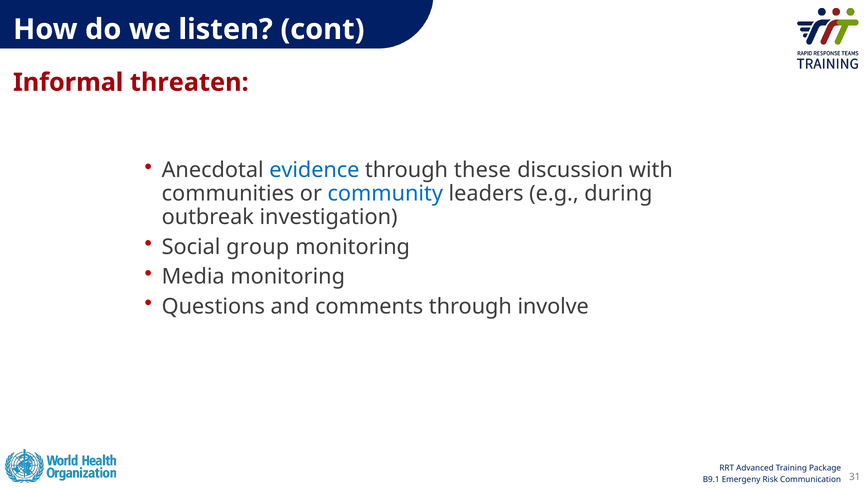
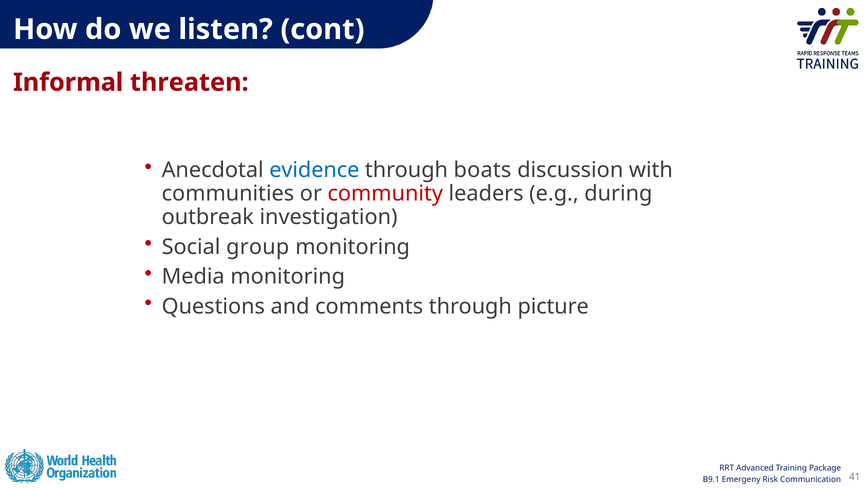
these: these -> boats (482, 170)
community colour: blue -> red (385, 194)
involve: involve -> picture (553, 307)
31: 31 -> 41 (855, 477)
